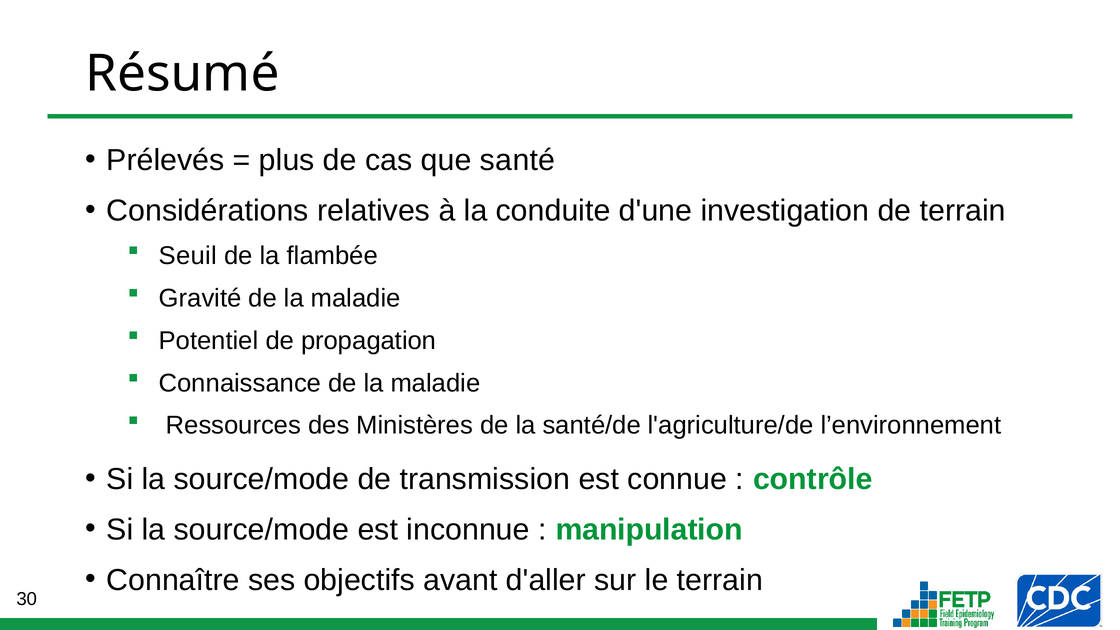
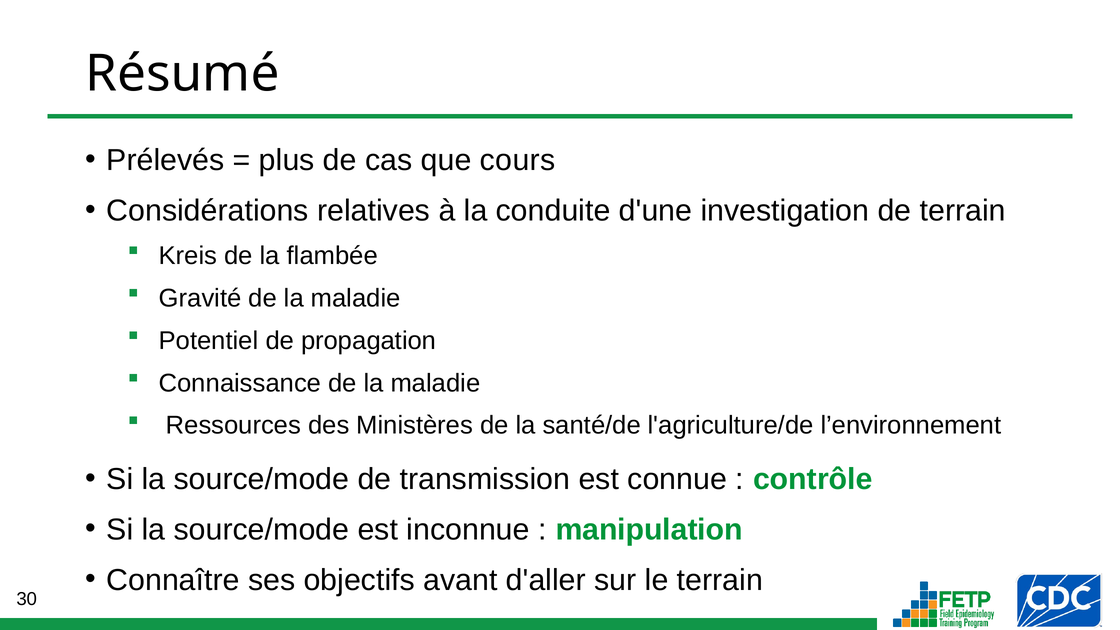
santé: santé -> cours (518, 160)
Seuil: Seuil -> Kreis (188, 256)
